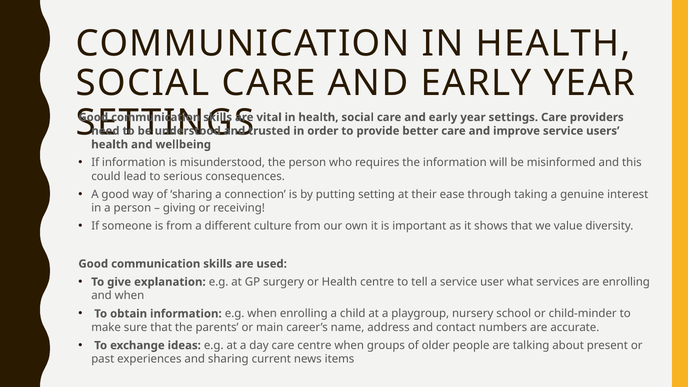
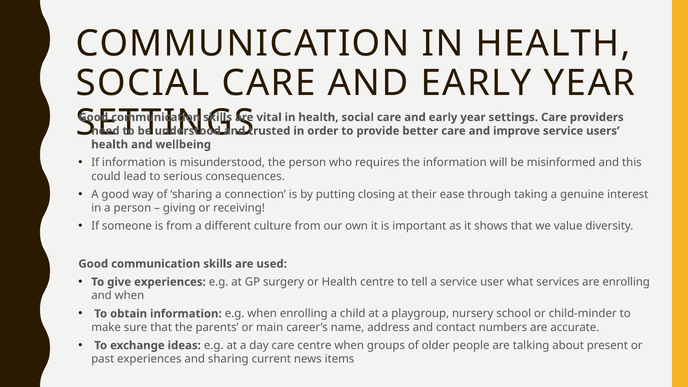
setting: setting -> closing (377, 194)
give explanation: explanation -> experiences (170, 282)
